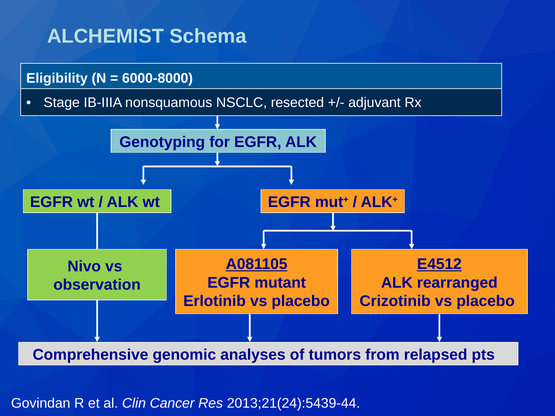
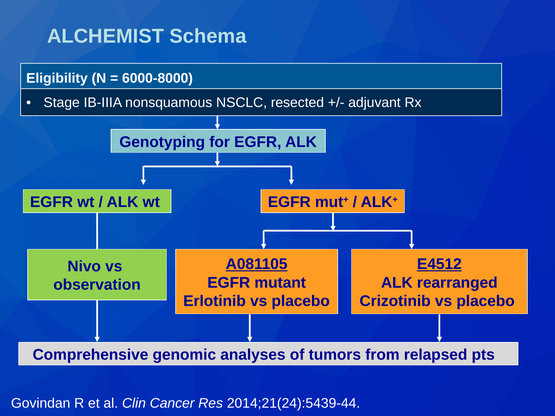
2013;21(24):5439-44: 2013;21(24):5439-44 -> 2014;21(24):5439-44 (294, 403)
